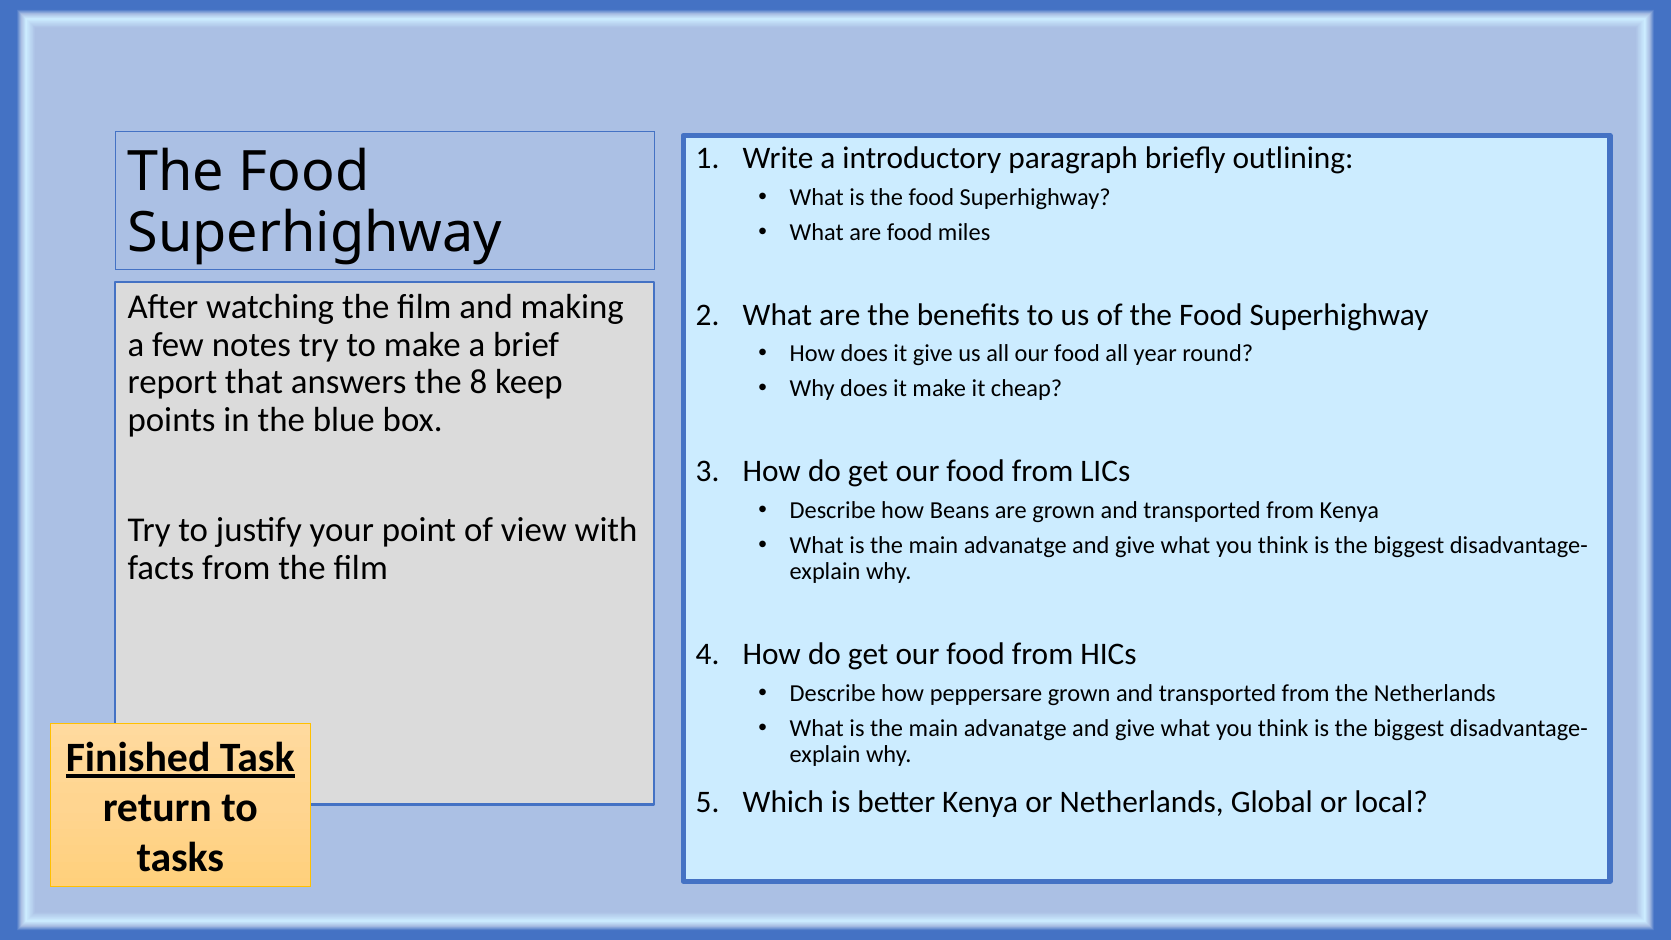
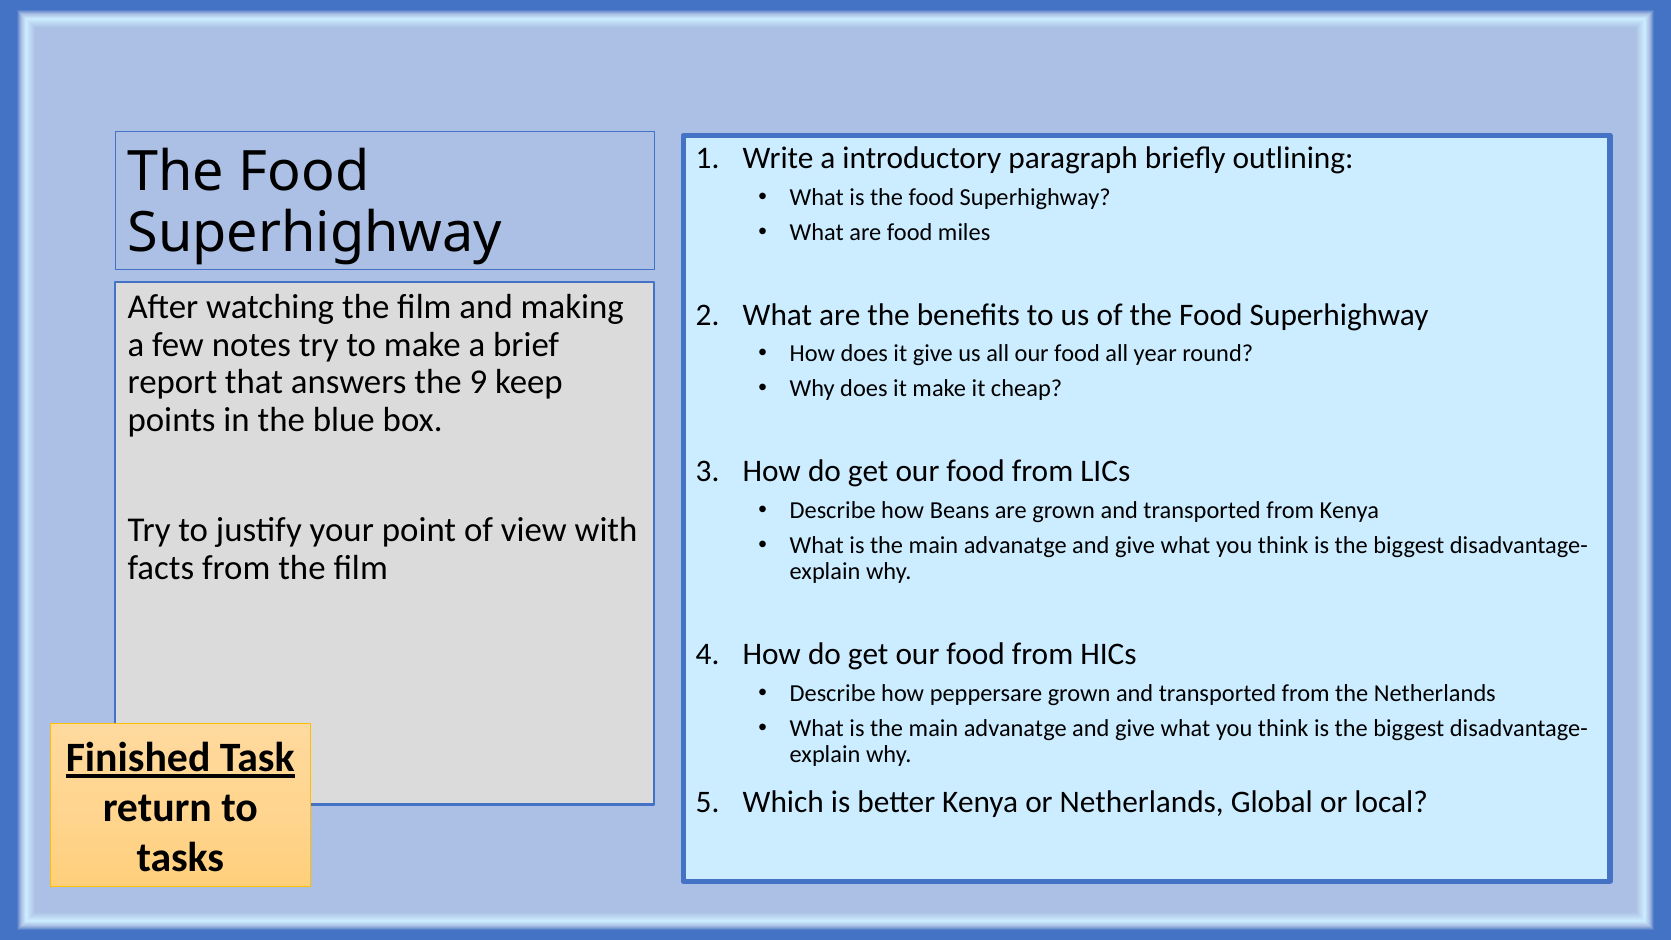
8: 8 -> 9 (478, 382)
